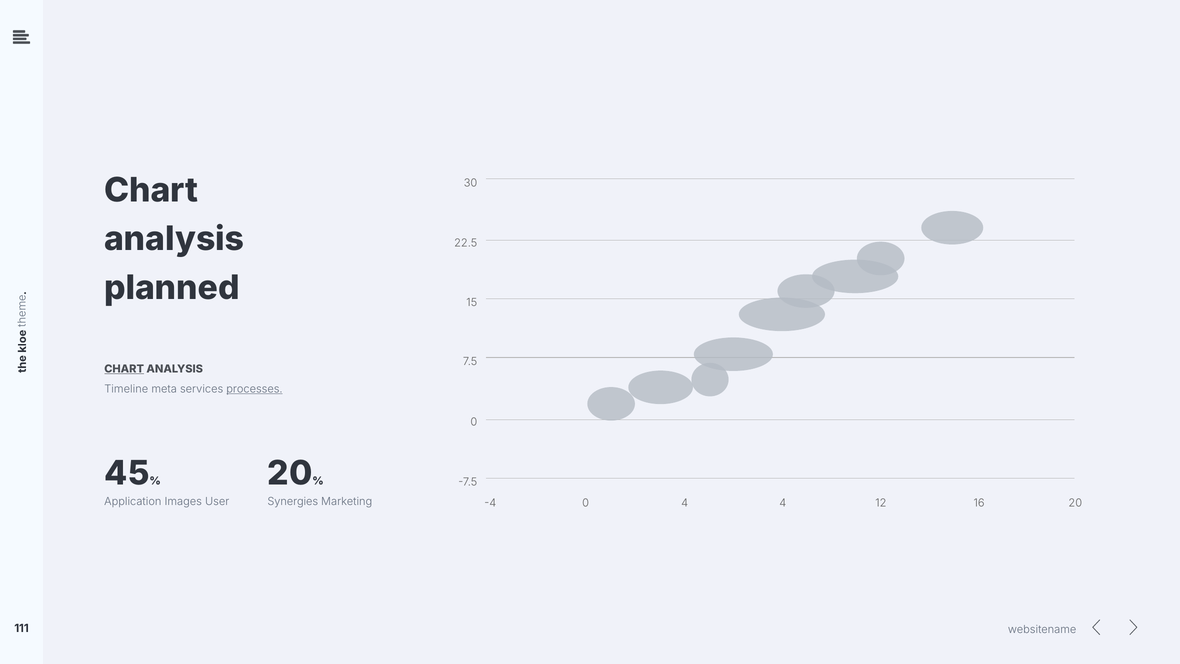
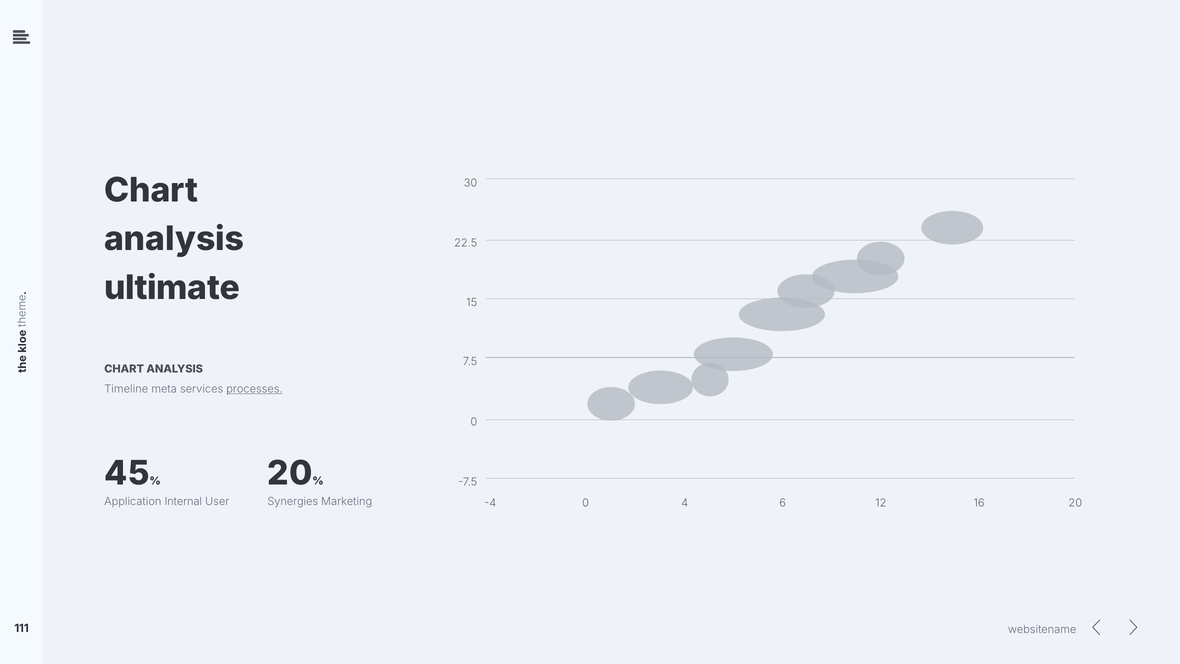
planned: planned -> ultimate (172, 288)
CHART underline: present -> none (124, 369)
Images: Images -> Internal (183, 501)
4 4: 4 -> 6 (783, 503)
